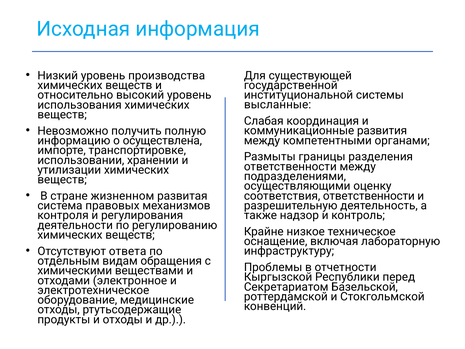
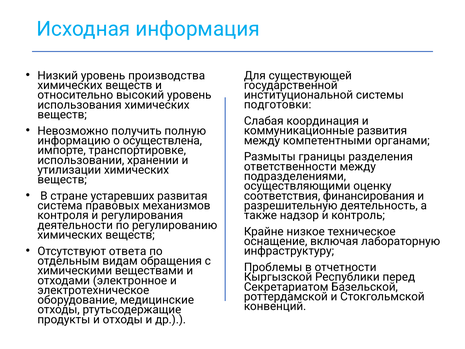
высланные: высланные -> подготовки (278, 105)
жизненном: жизненном -> устаревших (123, 196)
соответствия ответственности: ответственности -> финансирования (369, 196)
